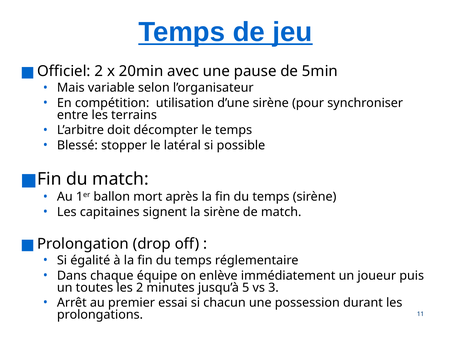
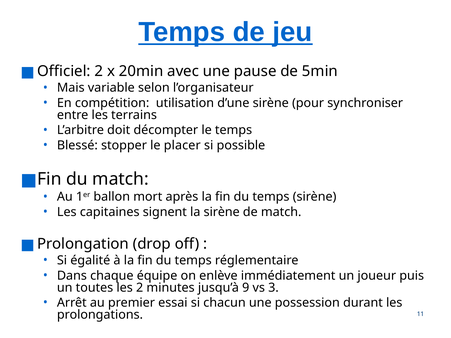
latéral: latéral -> placer (182, 145)
5: 5 -> 9 (246, 288)
